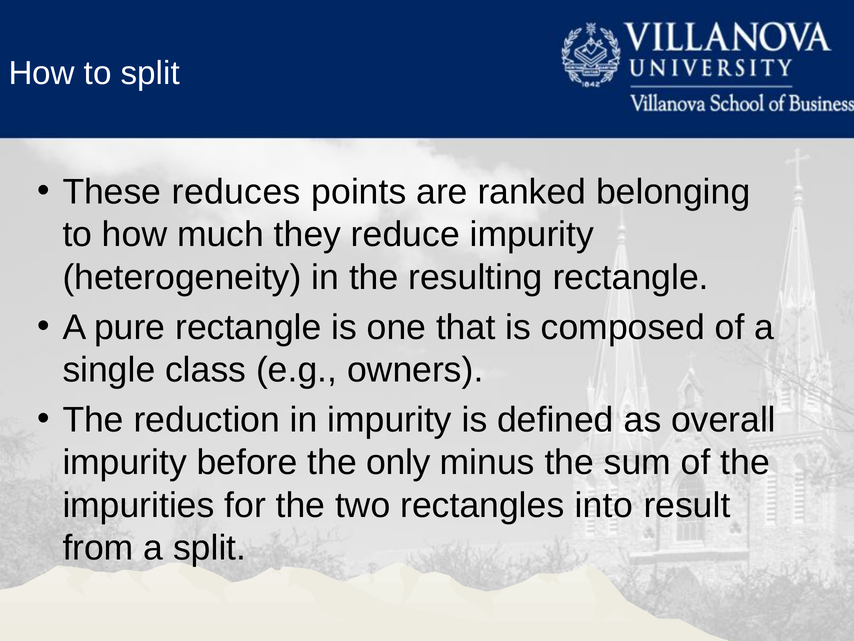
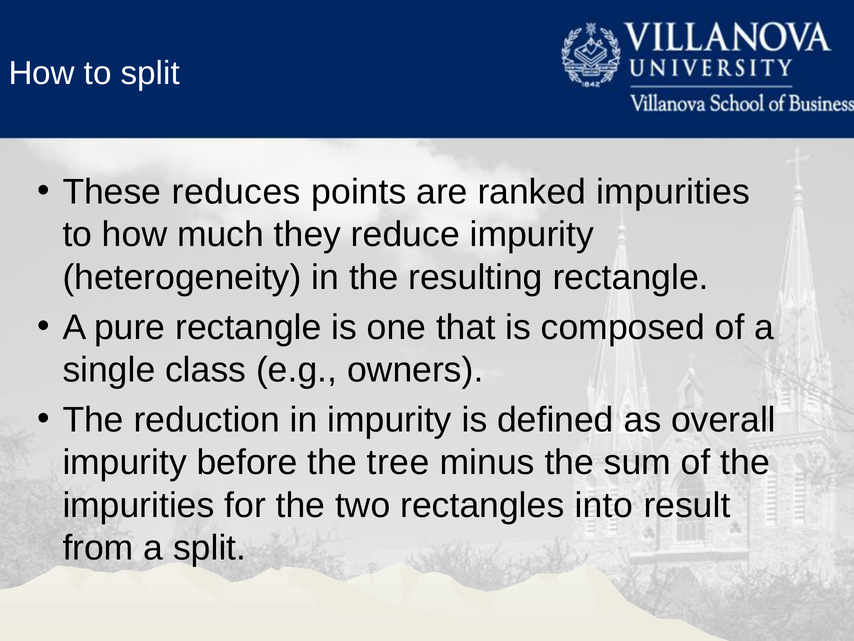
ranked belonging: belonging -> impurities (673, 192)
only: only -> tree (398, 462)
